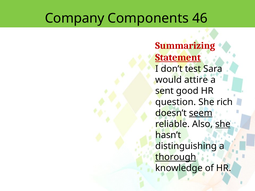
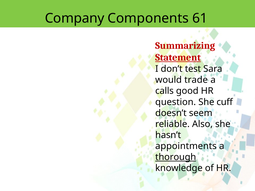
46: 46 -> 61 (200, 18)
attire: attire -> trade (196, 80)
sent: sent -> calls (164, 91)
rich: rich -> cuff (225, 102)
seem underline: present -> none (201, 113)
she underline: present -> none (223, 124)
distinguishing: distinguishing -> appointments (186, 146)
